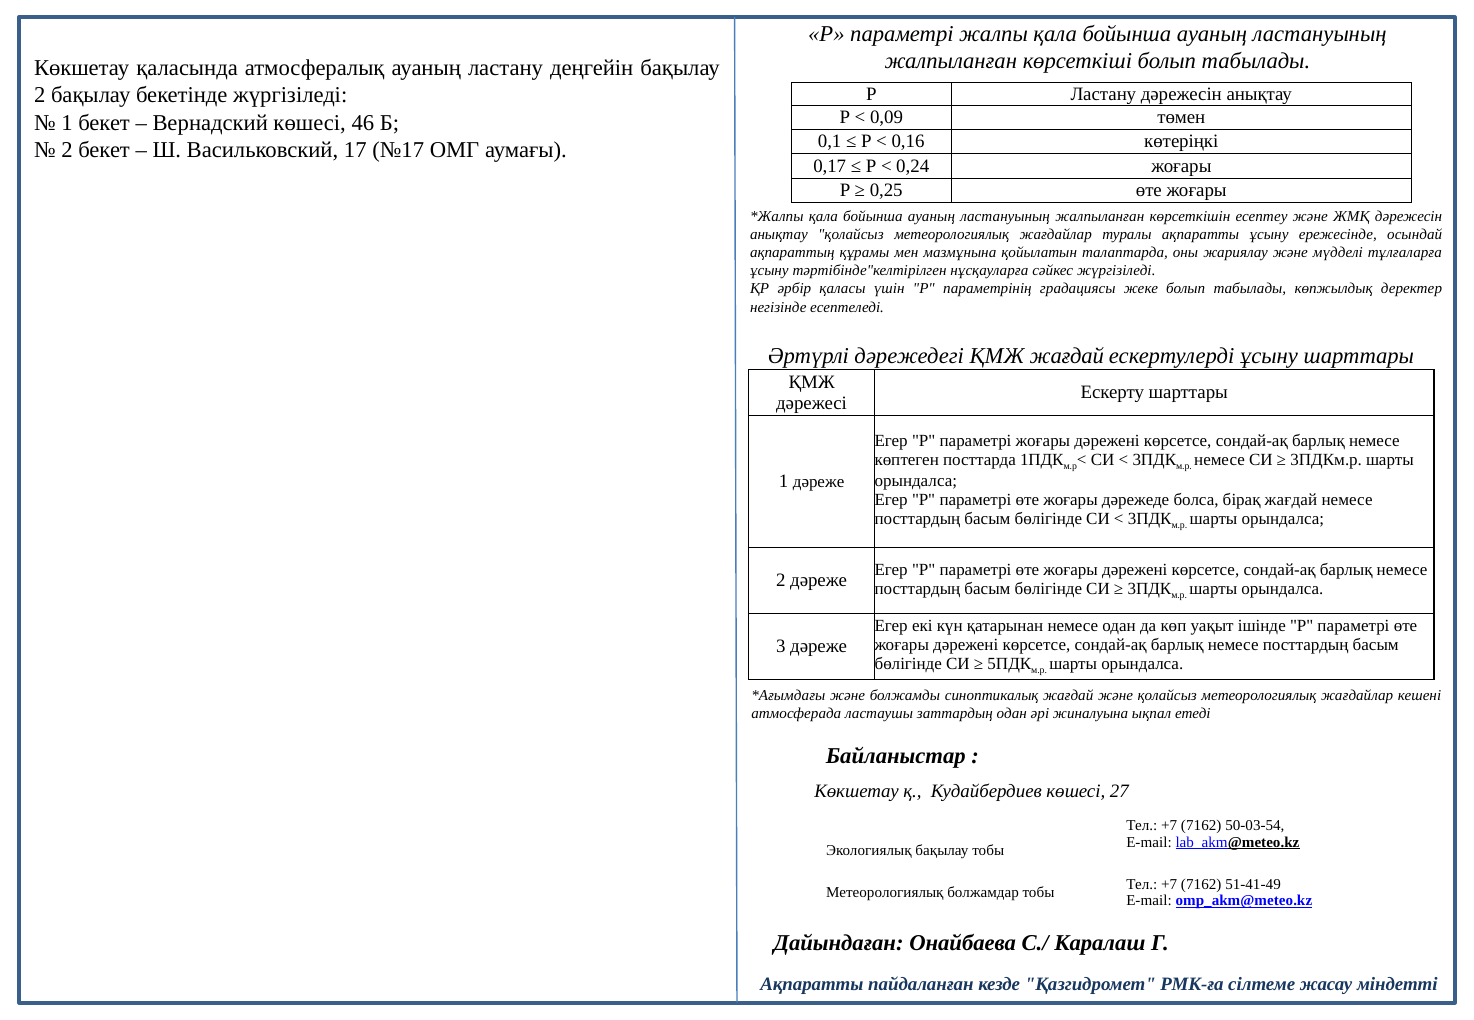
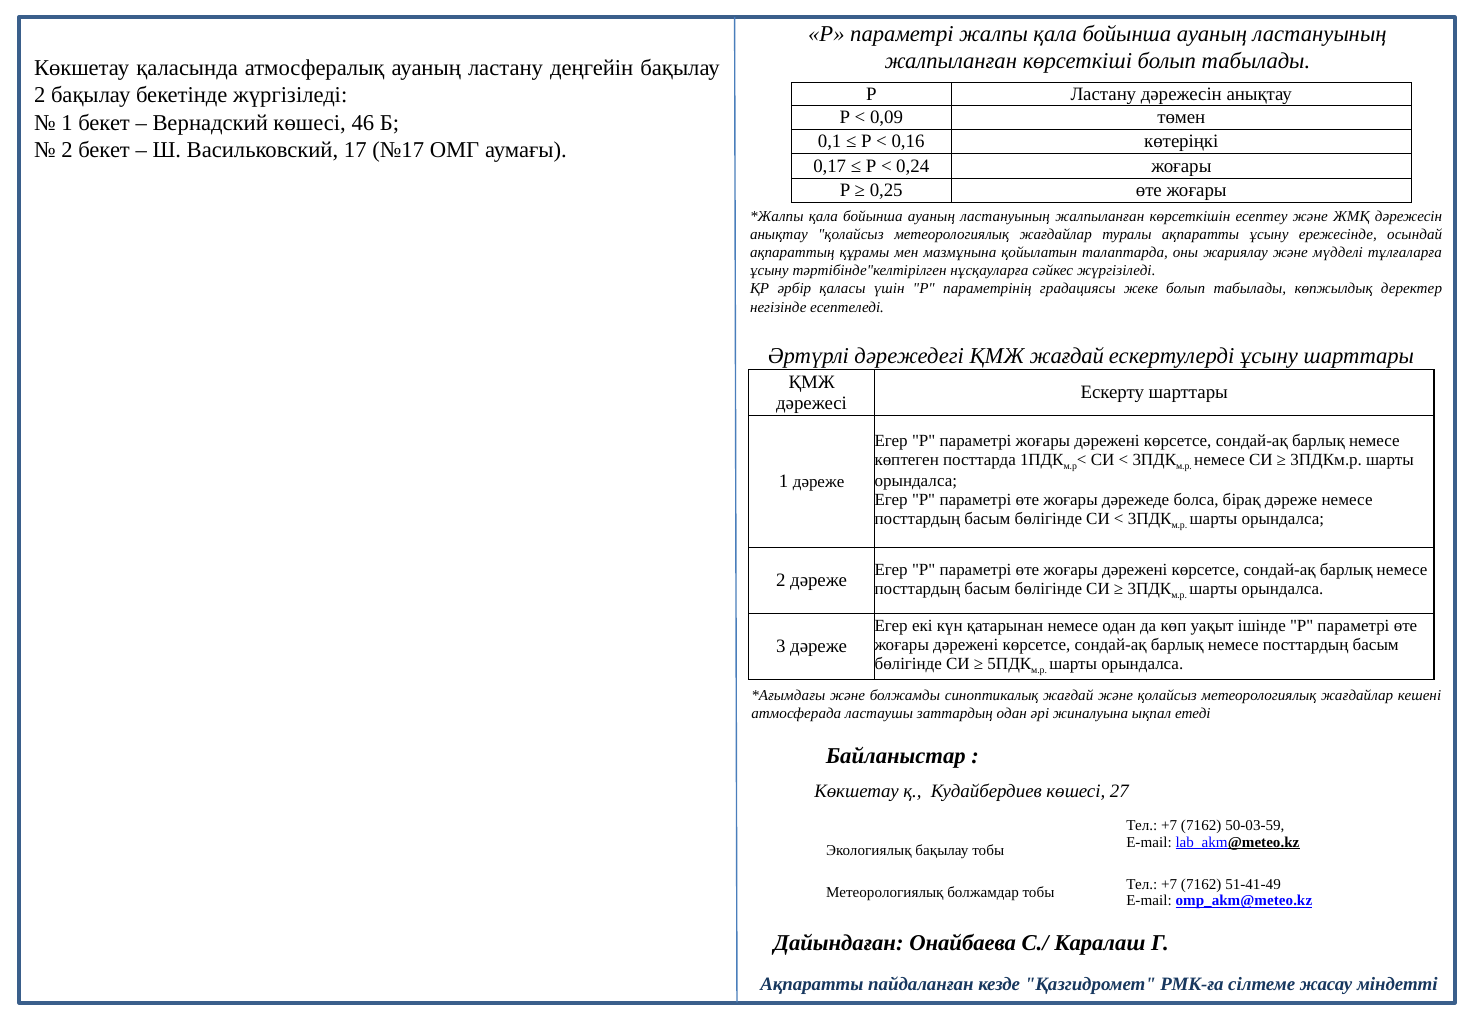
бірақ жағдай: жағдай -> дәреже (1291, 500)
50-03-54: 50-03-54 -> 50-03-59 (1255, 826)
